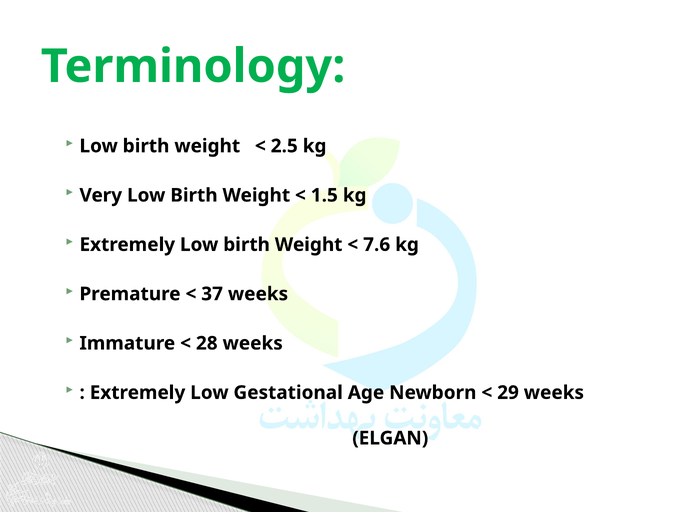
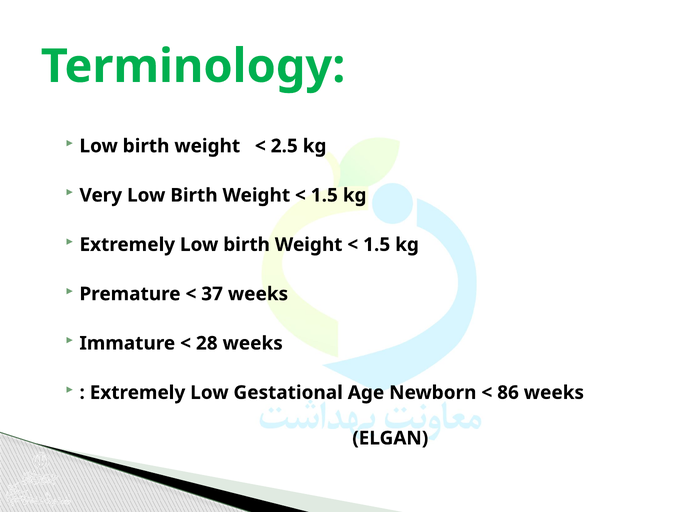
7.6: 7.6 -> 1.5 (377, 244)
29: 29 -> 86 (508, 392)
